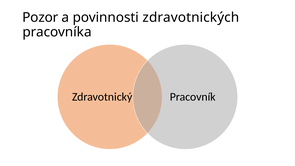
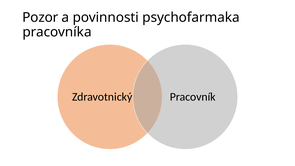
zdravotnických: zdravotnických -> psychofarmaka (191, 17)
